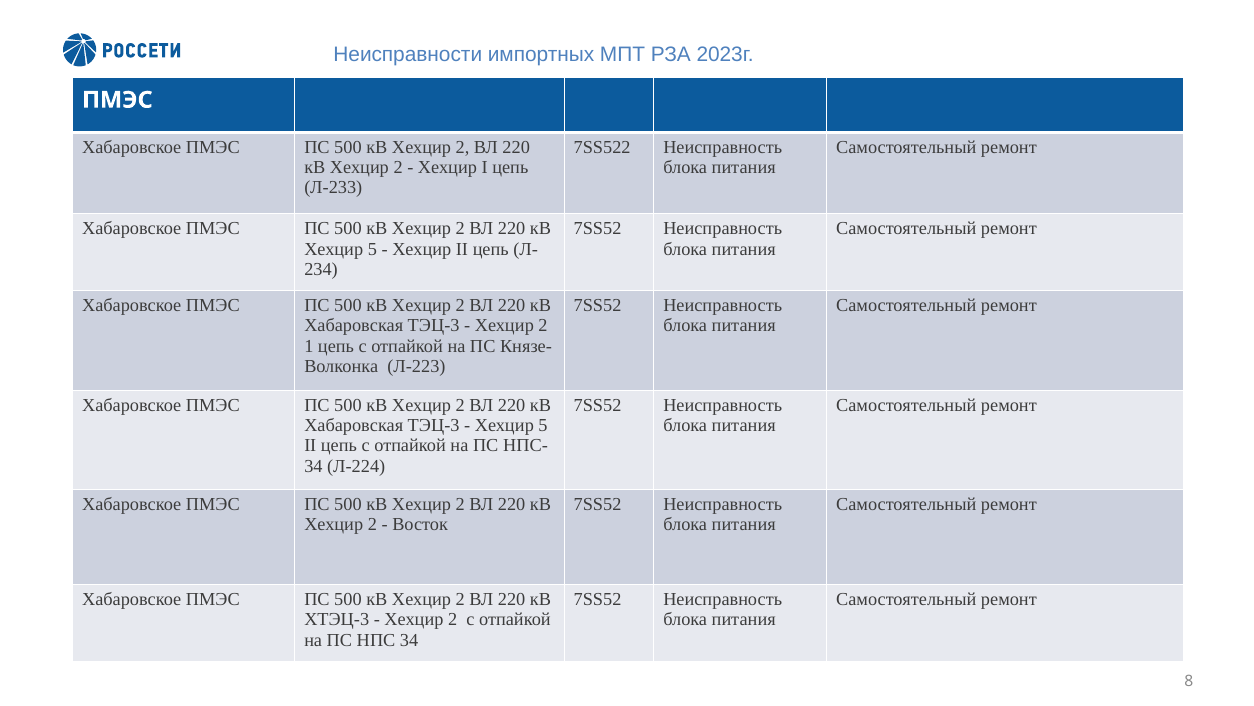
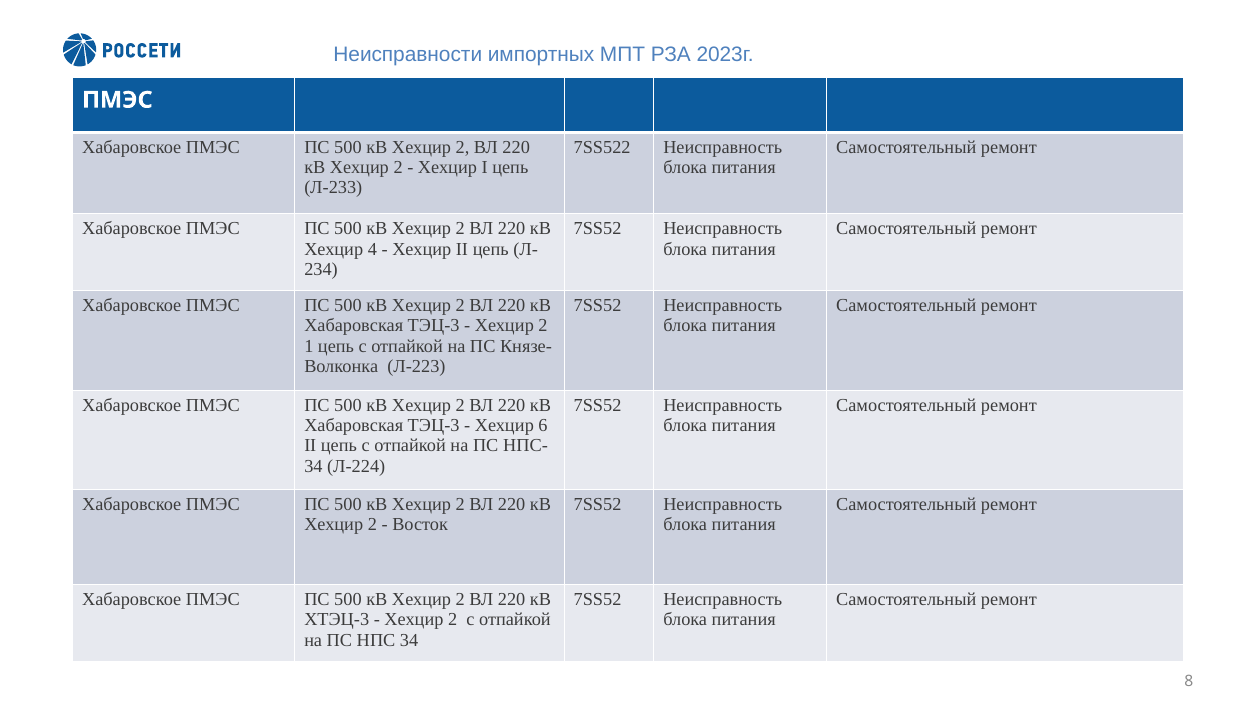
5: 5 -> 4 (372, 249)
5: 5 -> 6 (543, 425)
